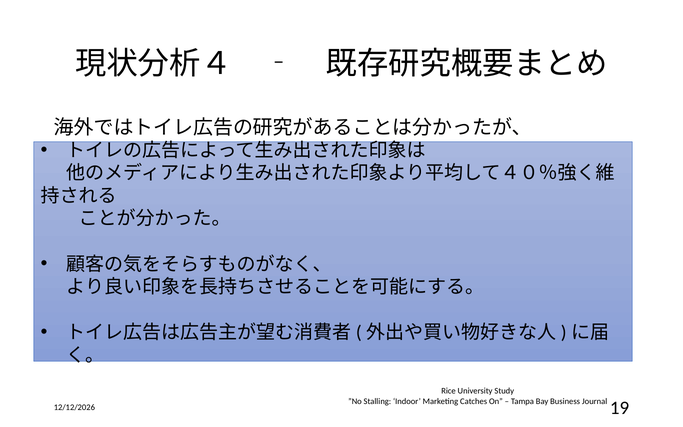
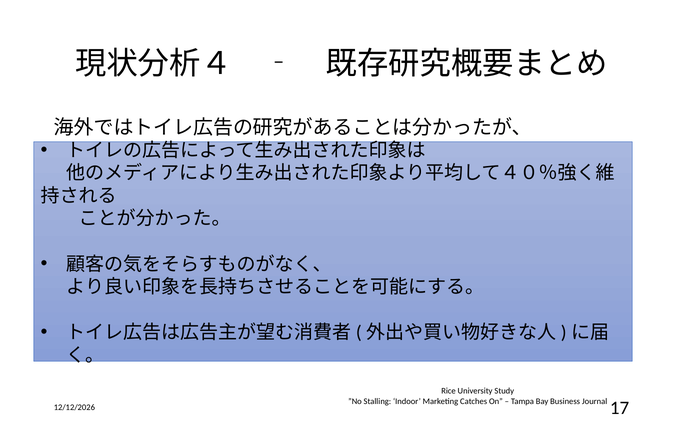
19: 19 -> 17 (620, 408)
